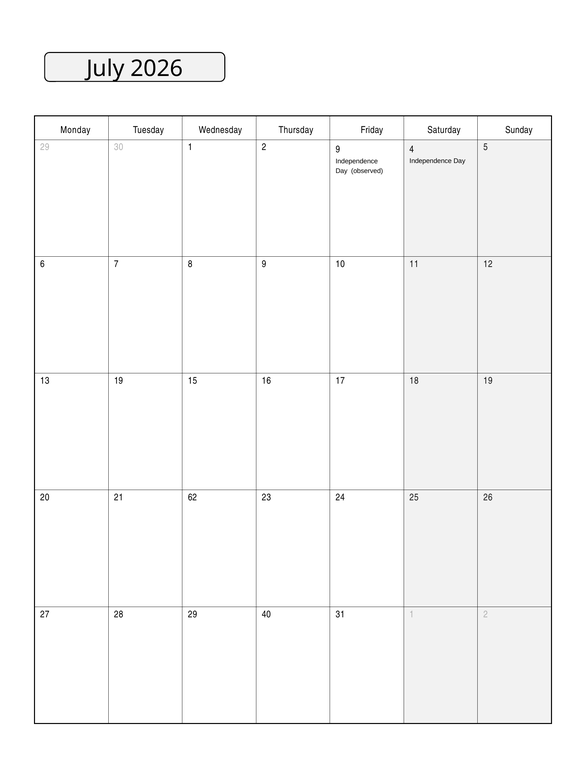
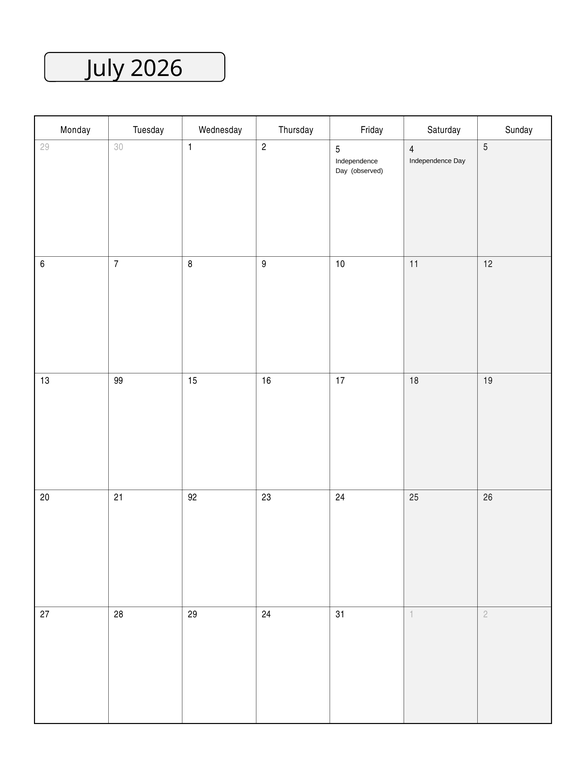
2 9: 9 -> 5 (338, 149)
13 19: 19 -> 99 (119, 381)
62: 62 -> 92 (192, 498)
29 40: 40 -> 24 (266, 614)
